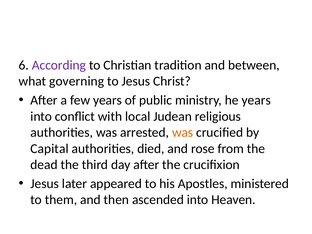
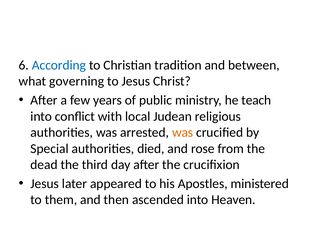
According colour: purple -> blue (59, 65)
he years: years -> teach (256, 100)
Capital: Capital -> Special (50, 149)
